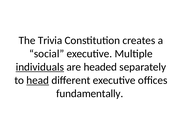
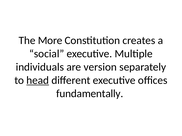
Trivia: Trivia -> More (50, 41)
individuals underline: present -> none (40, 67)
headed: headed -> version (100, 67)
